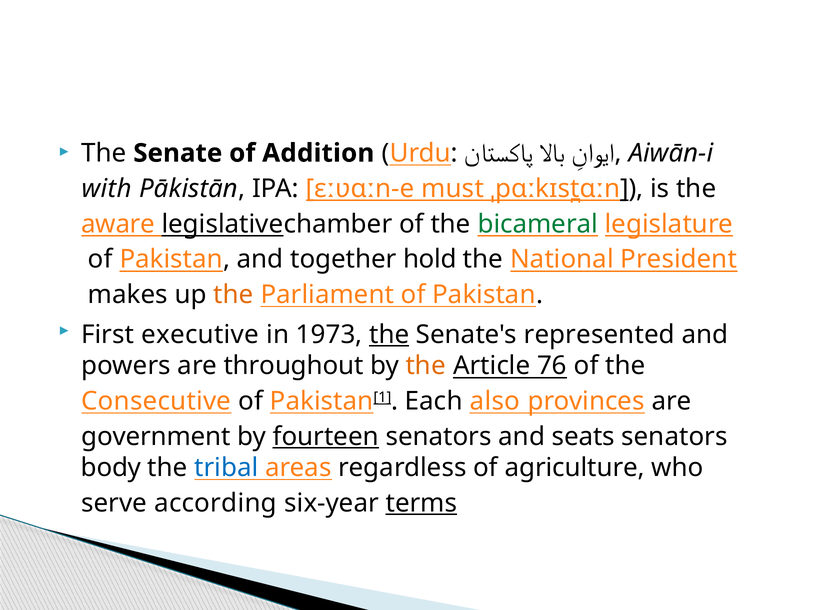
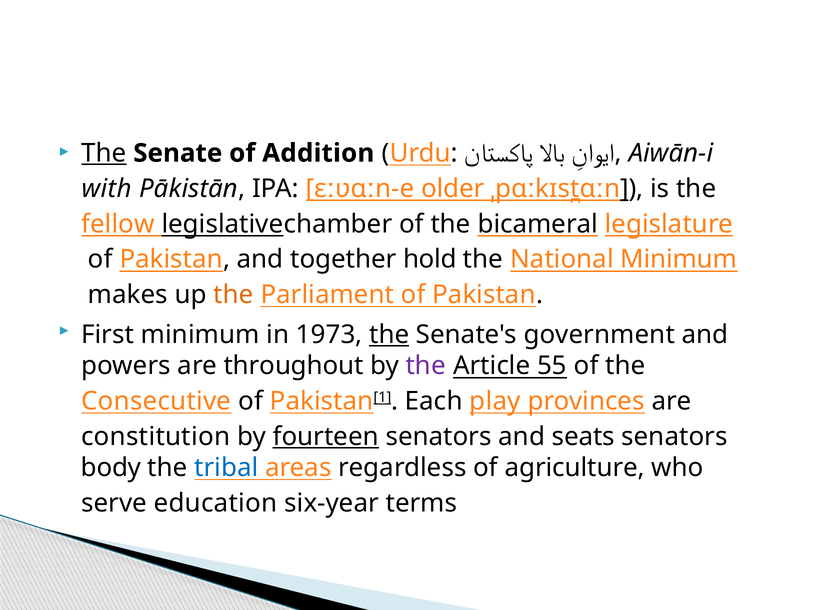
The underline: none -> present (104, 153)
must: must -> older (453, 189)
aware: aware -> fellow (118, 224)
bicameral colour: green -> black (538, 224)
National President: President -> Minimum (679, 260)
First executive: executive -> minimum (200, 335)
represented: represented -> government (599, 335)
the colour: orange -> purple (426, 366)
76: 76 -> 55 (552, 366)
also: also -> play (495, 401)
government: government -> constitution (156, 437)
according: according -> education (216, 503)
terms underline: present -> none (421, 503)
